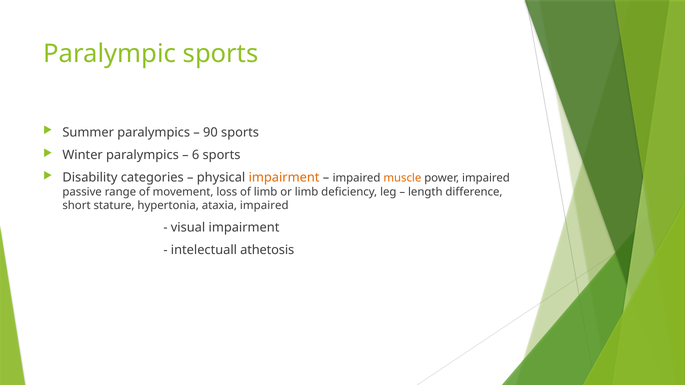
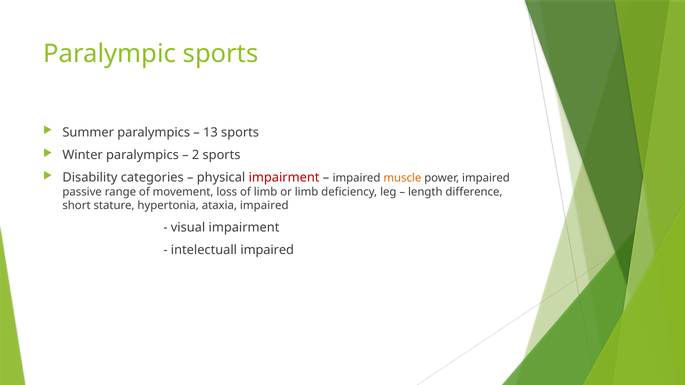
90: 90 -> 13 (210, 133)
6: 6 -> 2 (196, 155)
impairment colour: orange -> red (284, 178)
intelectuall athetosis: athetosis -> impaired (267, 250)
